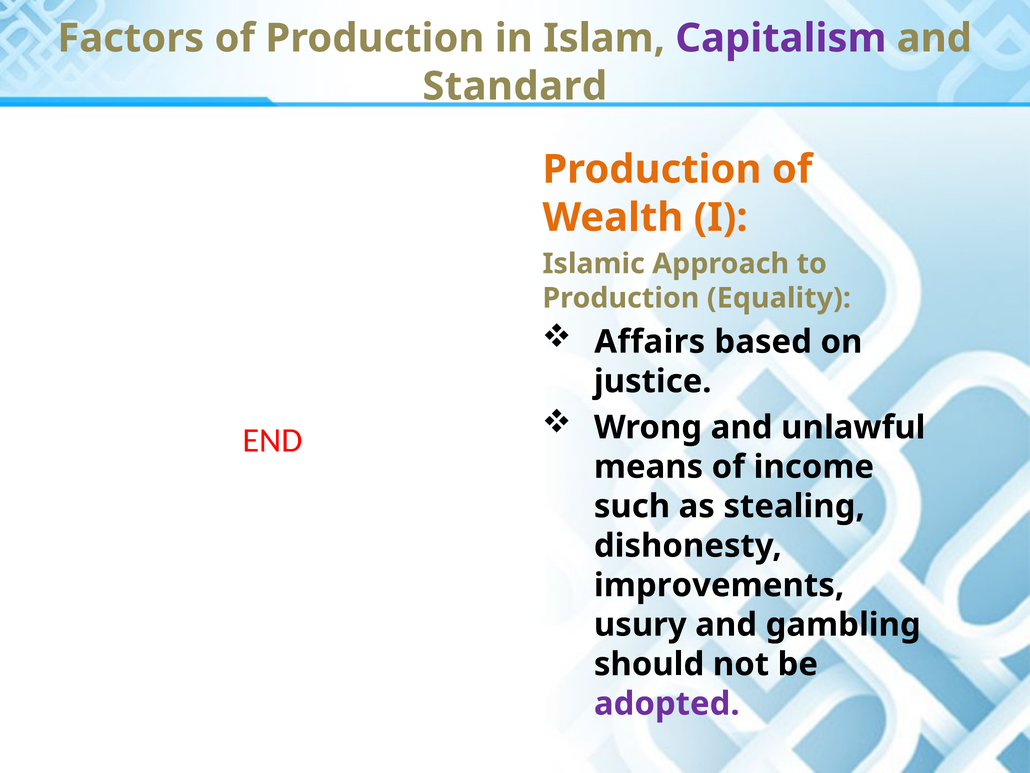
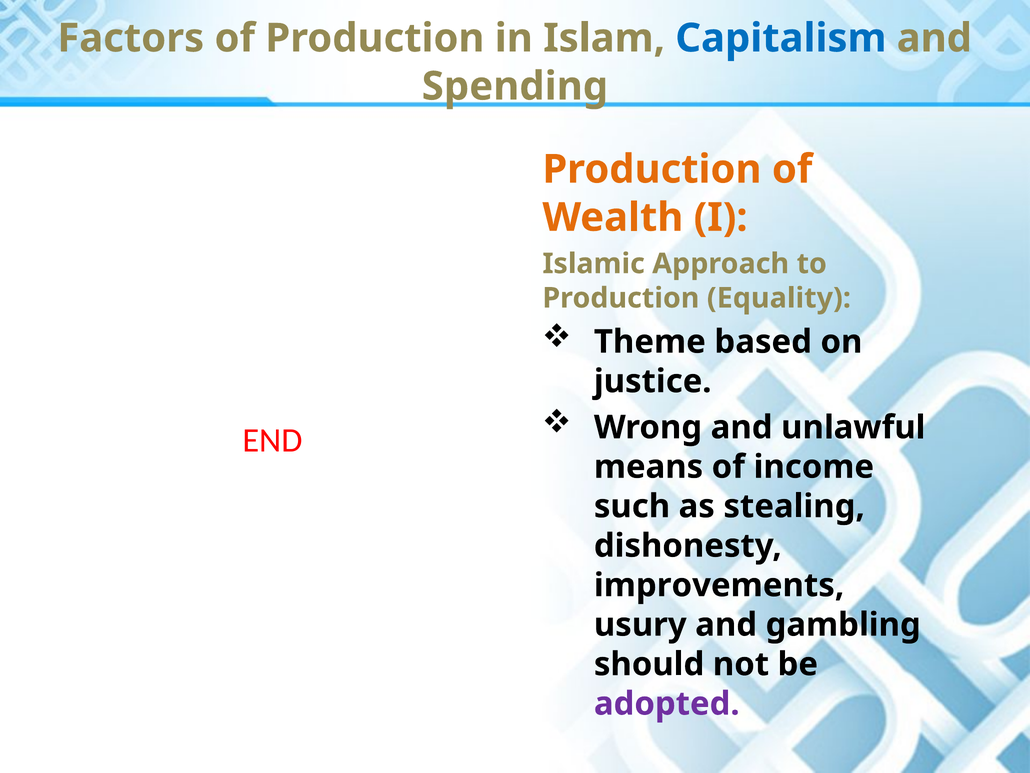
Capitalism colour: purple -> blue (781, 38)
Standard: Standard -> Spending (515, 86)
Affairs: Affairs -> Theme (650, 342)
